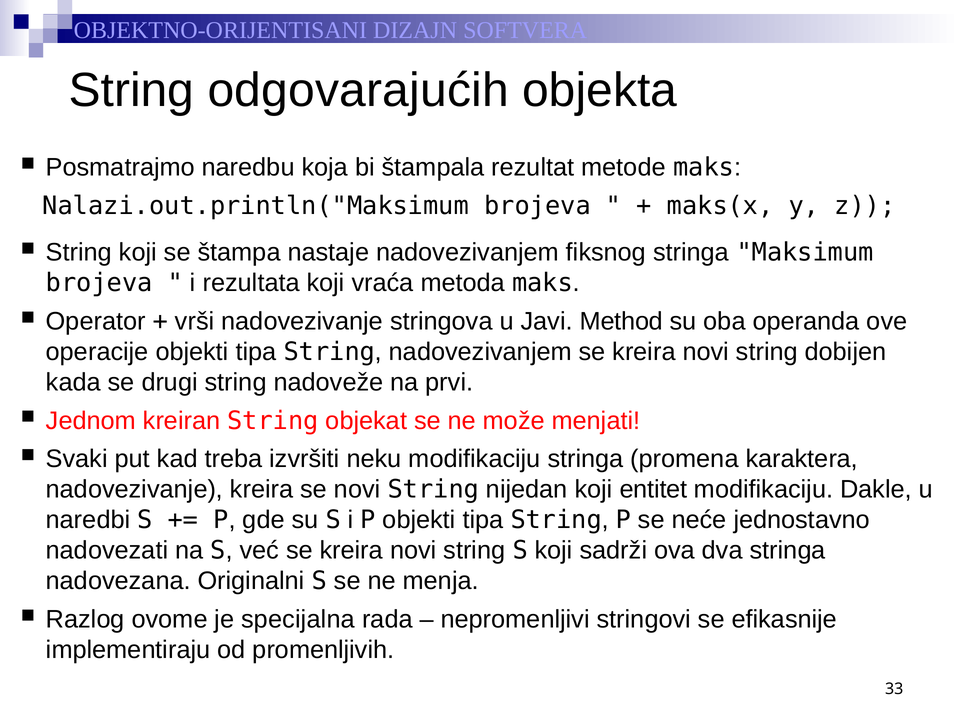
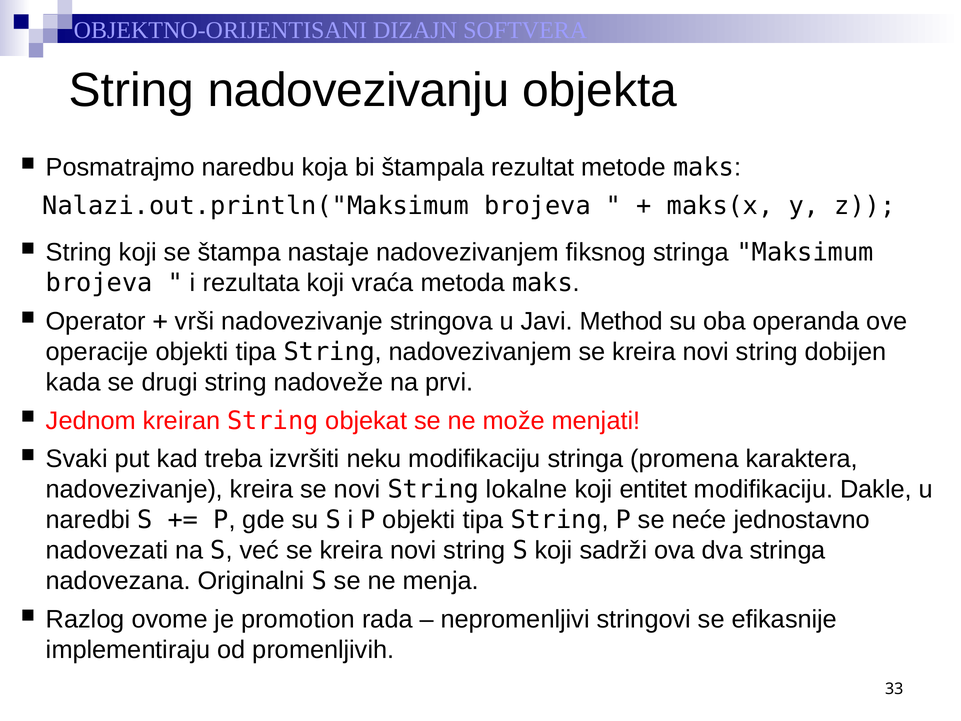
odgovarajućih: odgovarajućih -> nadovezivanju (358, 90)
nijedan: nijedan -> lokalne (527, 489)
specijalna: specijalna -> promotion (298, 619)
